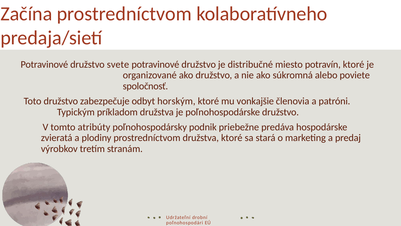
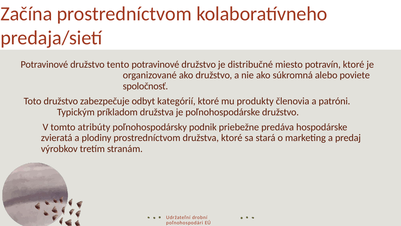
svete: svete -> tento (118, 64)
horským: horským -> kategórií (176, 101)
vonkajšie: vonkajšie -> produkty (255, 101)
